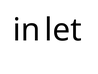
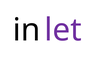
let colour: black -> purple (63, 30)
